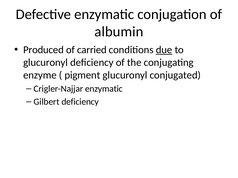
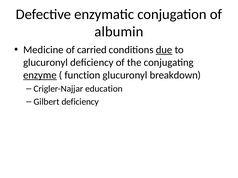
Produced: Produced -> Medicine (43, 50)
enzyme underline: none -> present (40, 75)
pigment: pigment -> function (82, 75)
conjugated: conjugated -> breakdown (175, 75)
Crigler-Najjar enzymatic: enzymatic -> education (104, 89)
